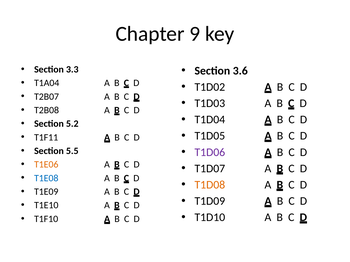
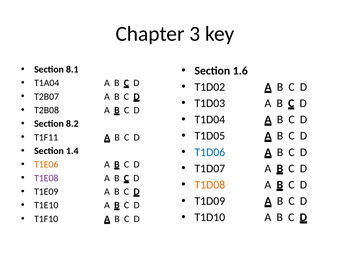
9: 9 -> 3 (195, 34)
3.3: 3.3 -> 8.1 (72, 70)
3.6: 3.6 -> 1.6 (240, 71)
5.2: 5.2 -> 8.2 (72, 124)
5.5: 5.5 -> 1.4 (72, 151)
T1D06 colour: purple -> blue (210, 152)
T1E08 colour: blue -> purple (46, 178)
